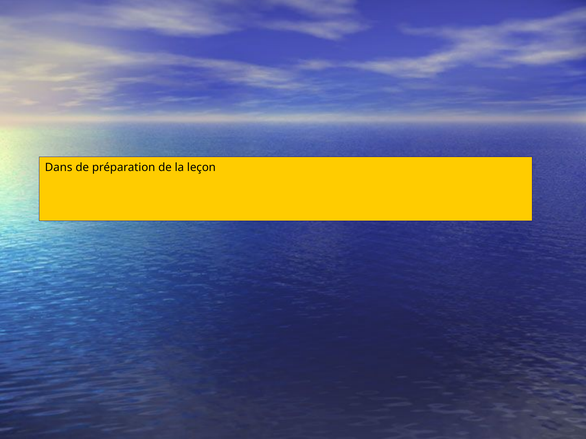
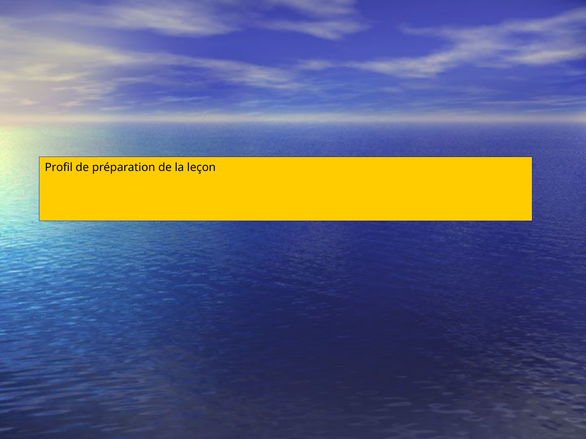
Dans: Dans -> Profil (59, 167)
